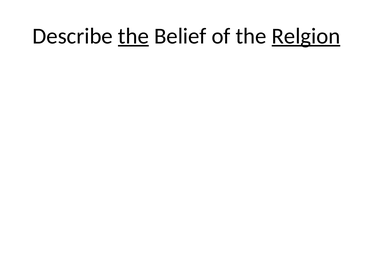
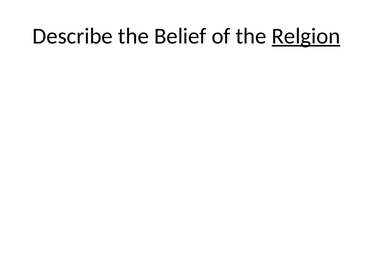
the underline: present -> none (133, 36)
